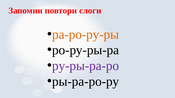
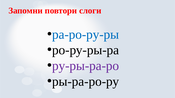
ра-ро-ру-ры colour: orange -> blue (86, 35)
